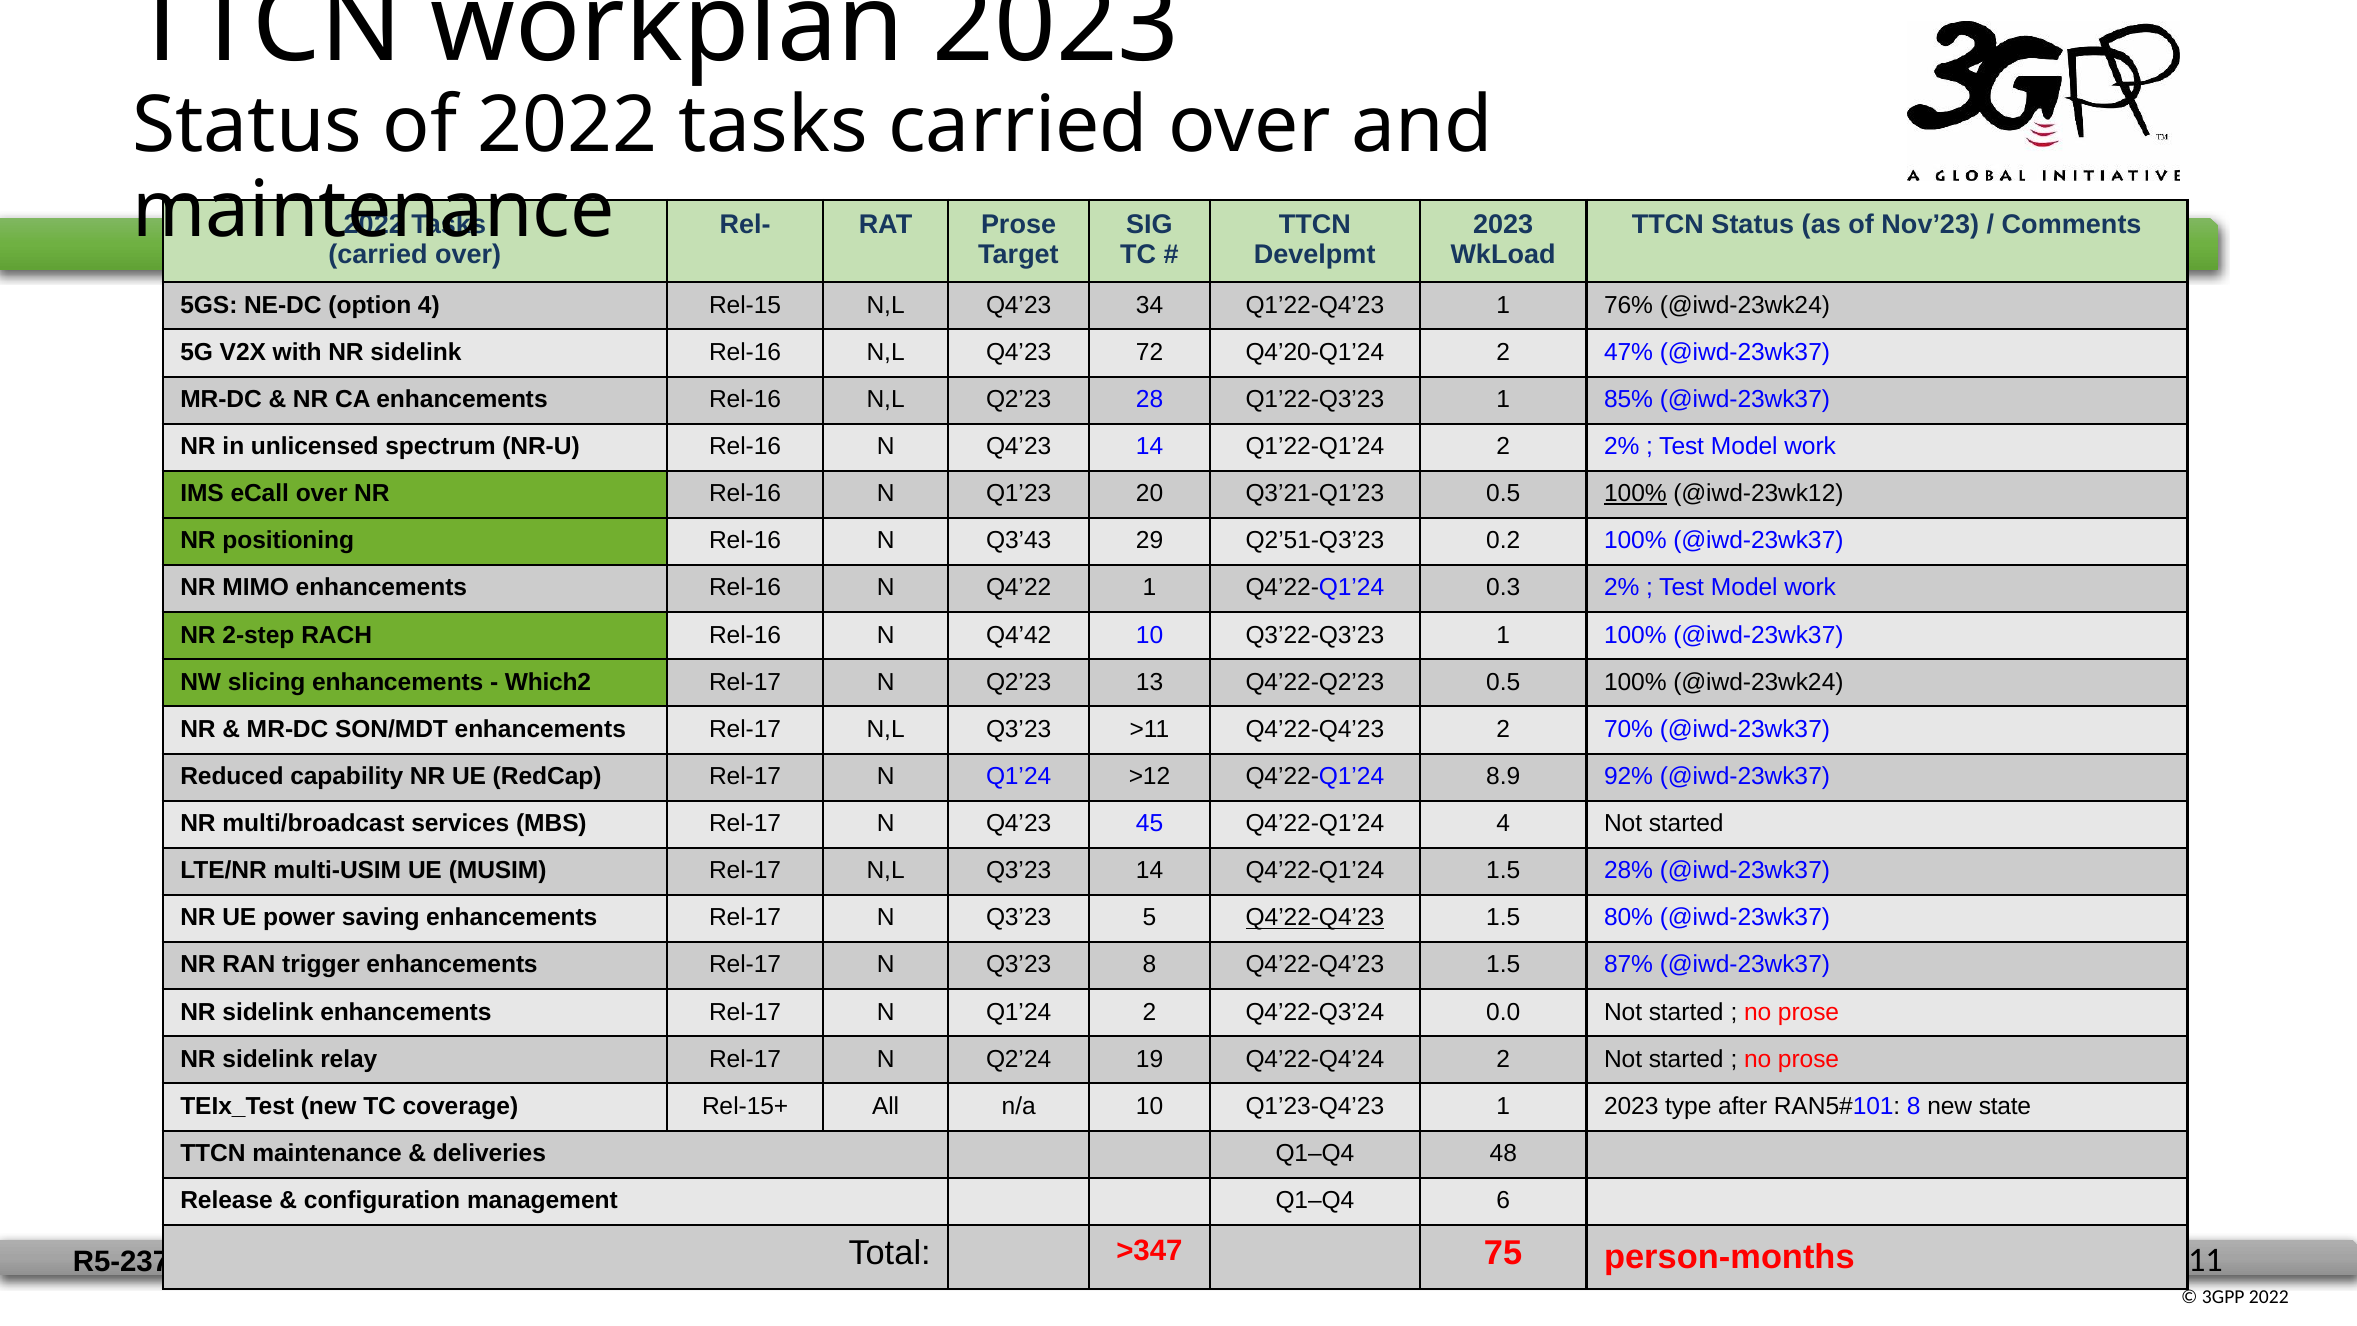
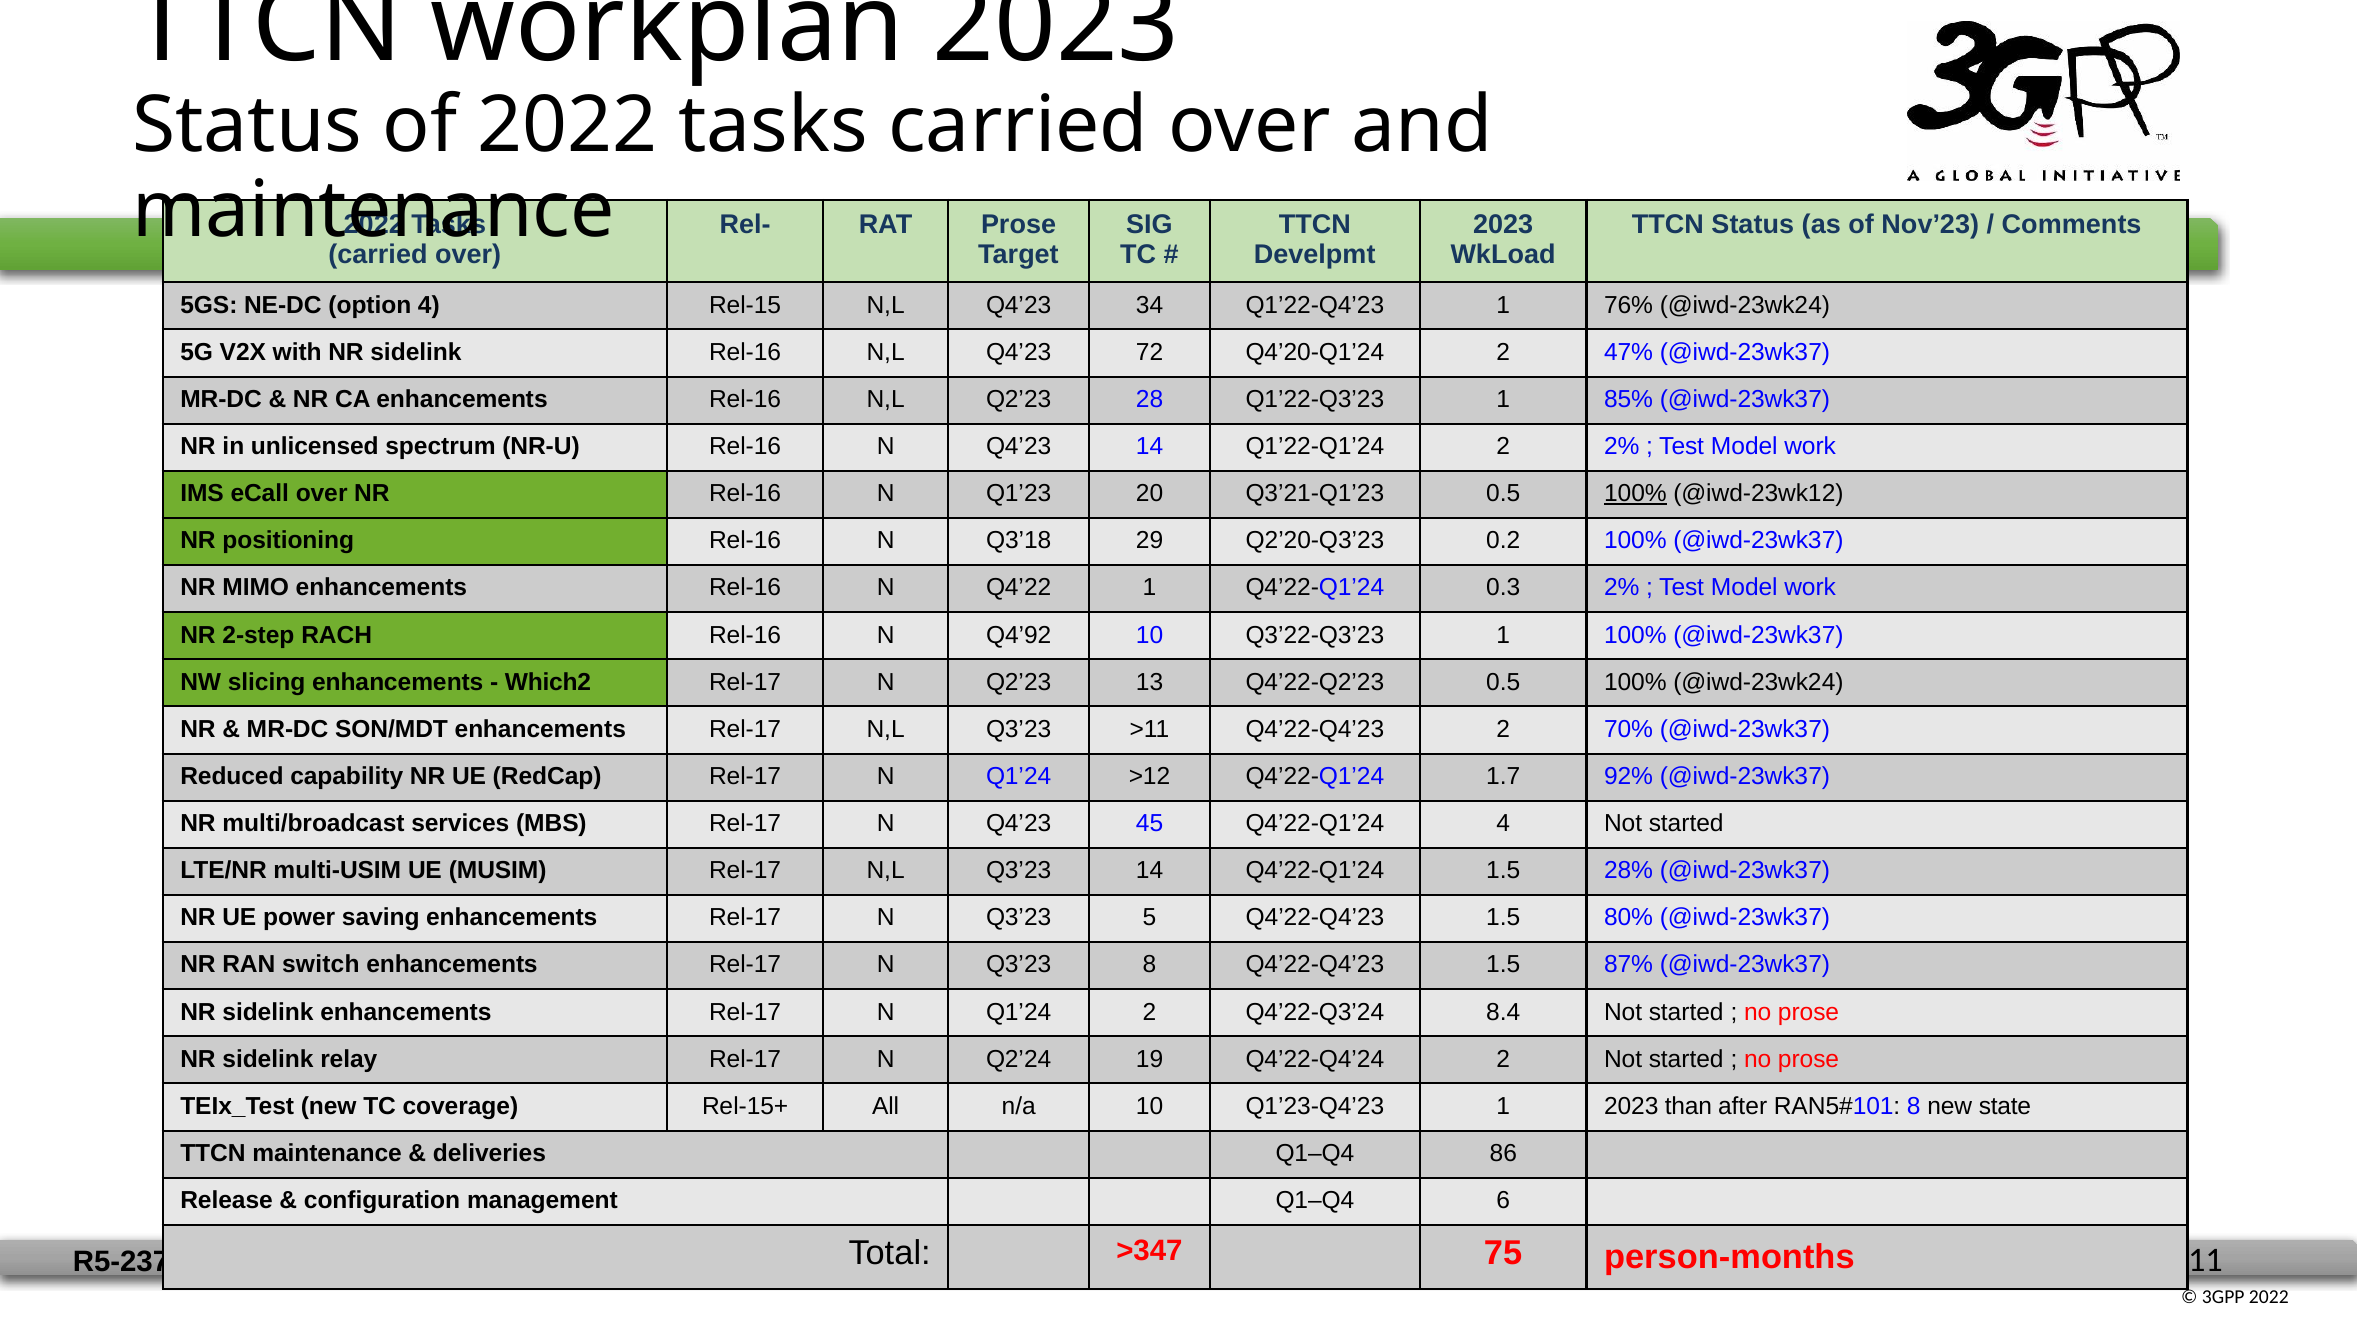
Q3’43: Q3’43 -> Q3’18 (1019, 541)
Q2’51-Q3’23: Q2’51-Q3’23 -> Q2’20-Q3’23 (1315, 541)
Q4’42: Q4’42 -> Q4’92 (1019, 635)
8.9: 8.9 -> 1.7 (1503, 776)
Q4’22-Q4’23 underline: present -> none (1315, 918)
trigger: trigger -> switch (321, 965)
0.0: 0.0 -> 8.4 (1503, 1012)
type: type -> than (1688, 1106)
48: 48 -> 86 (1503, 1153)
